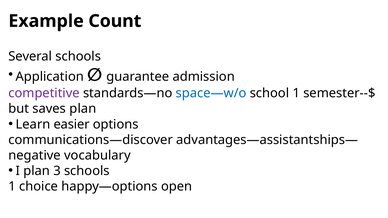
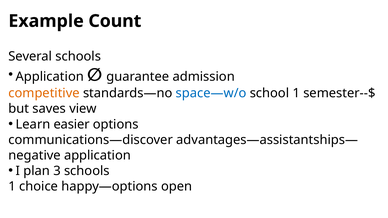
competitive colour: purple -> orange (44, 93)
saves plan: plan -> view (83, 109)
vocabulary: vocabulary -> application (97, 155)
